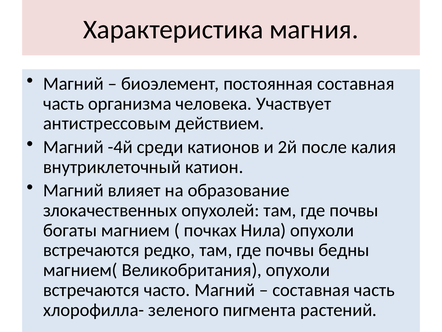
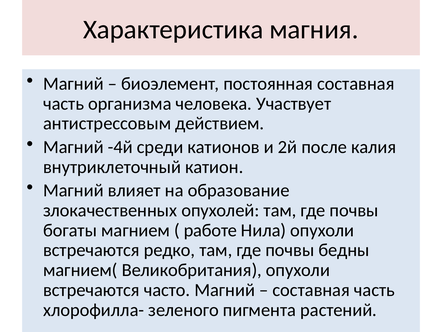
почках: почках -> работе (210, 230)
